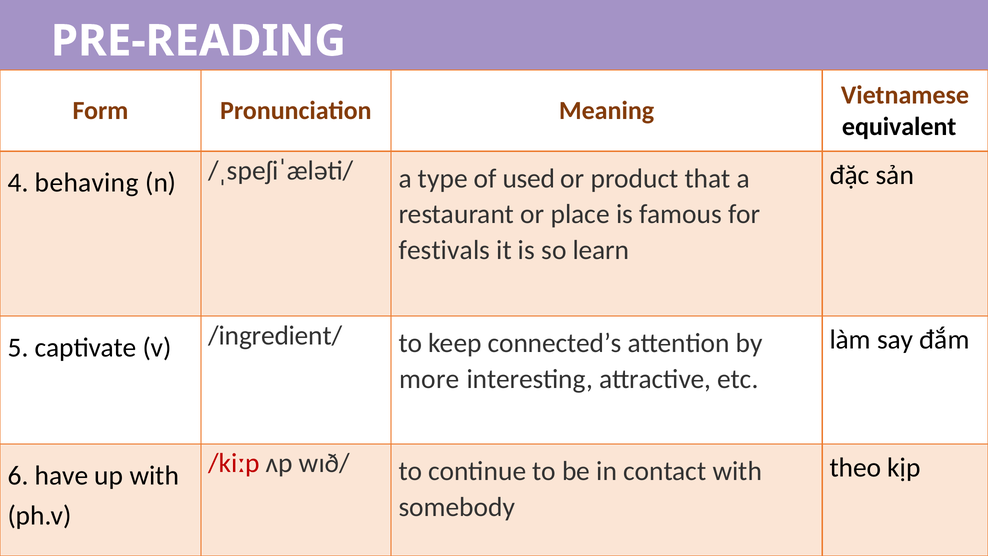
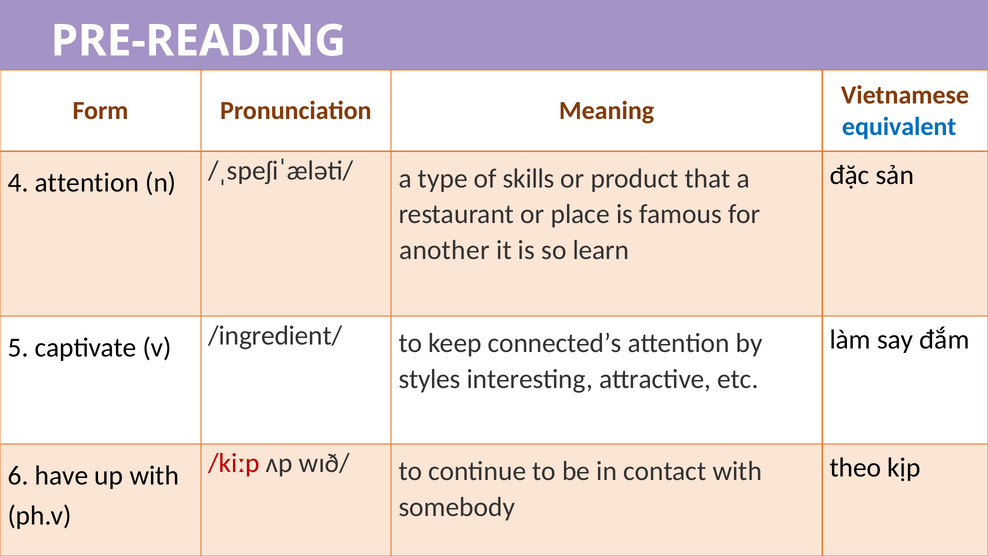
equivalent colour: black -> blue (899, 127)
4 behaving: behaving -> attention (87, 183)
used: used -> skills (529, 178)
festivals: festivals -> another (444, 250)
more: more -> styles (430, 379)
